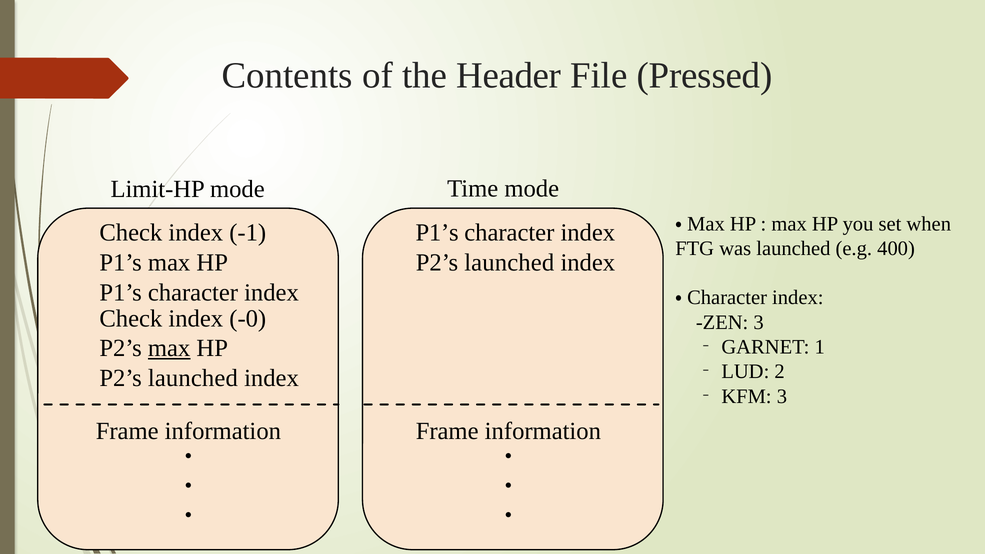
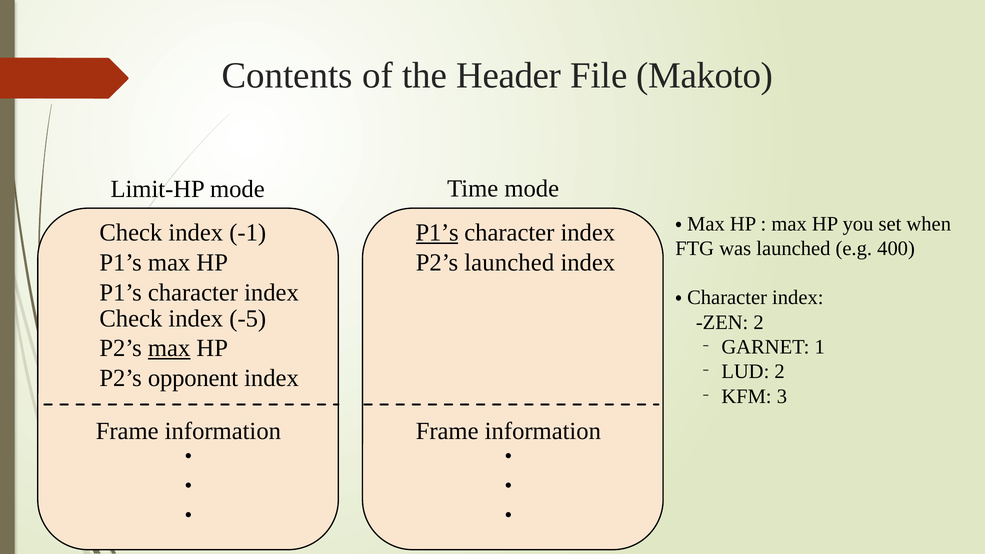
Pressed: Pressed -> Makoto (705, 75)
P1’s underline: none -> present (437, 233)
-0: -0 -> -5 (248, 318)
‐ZEN 3: 3 -> 2 (759, 322)
launched: launched -> opponent (193, 378)
